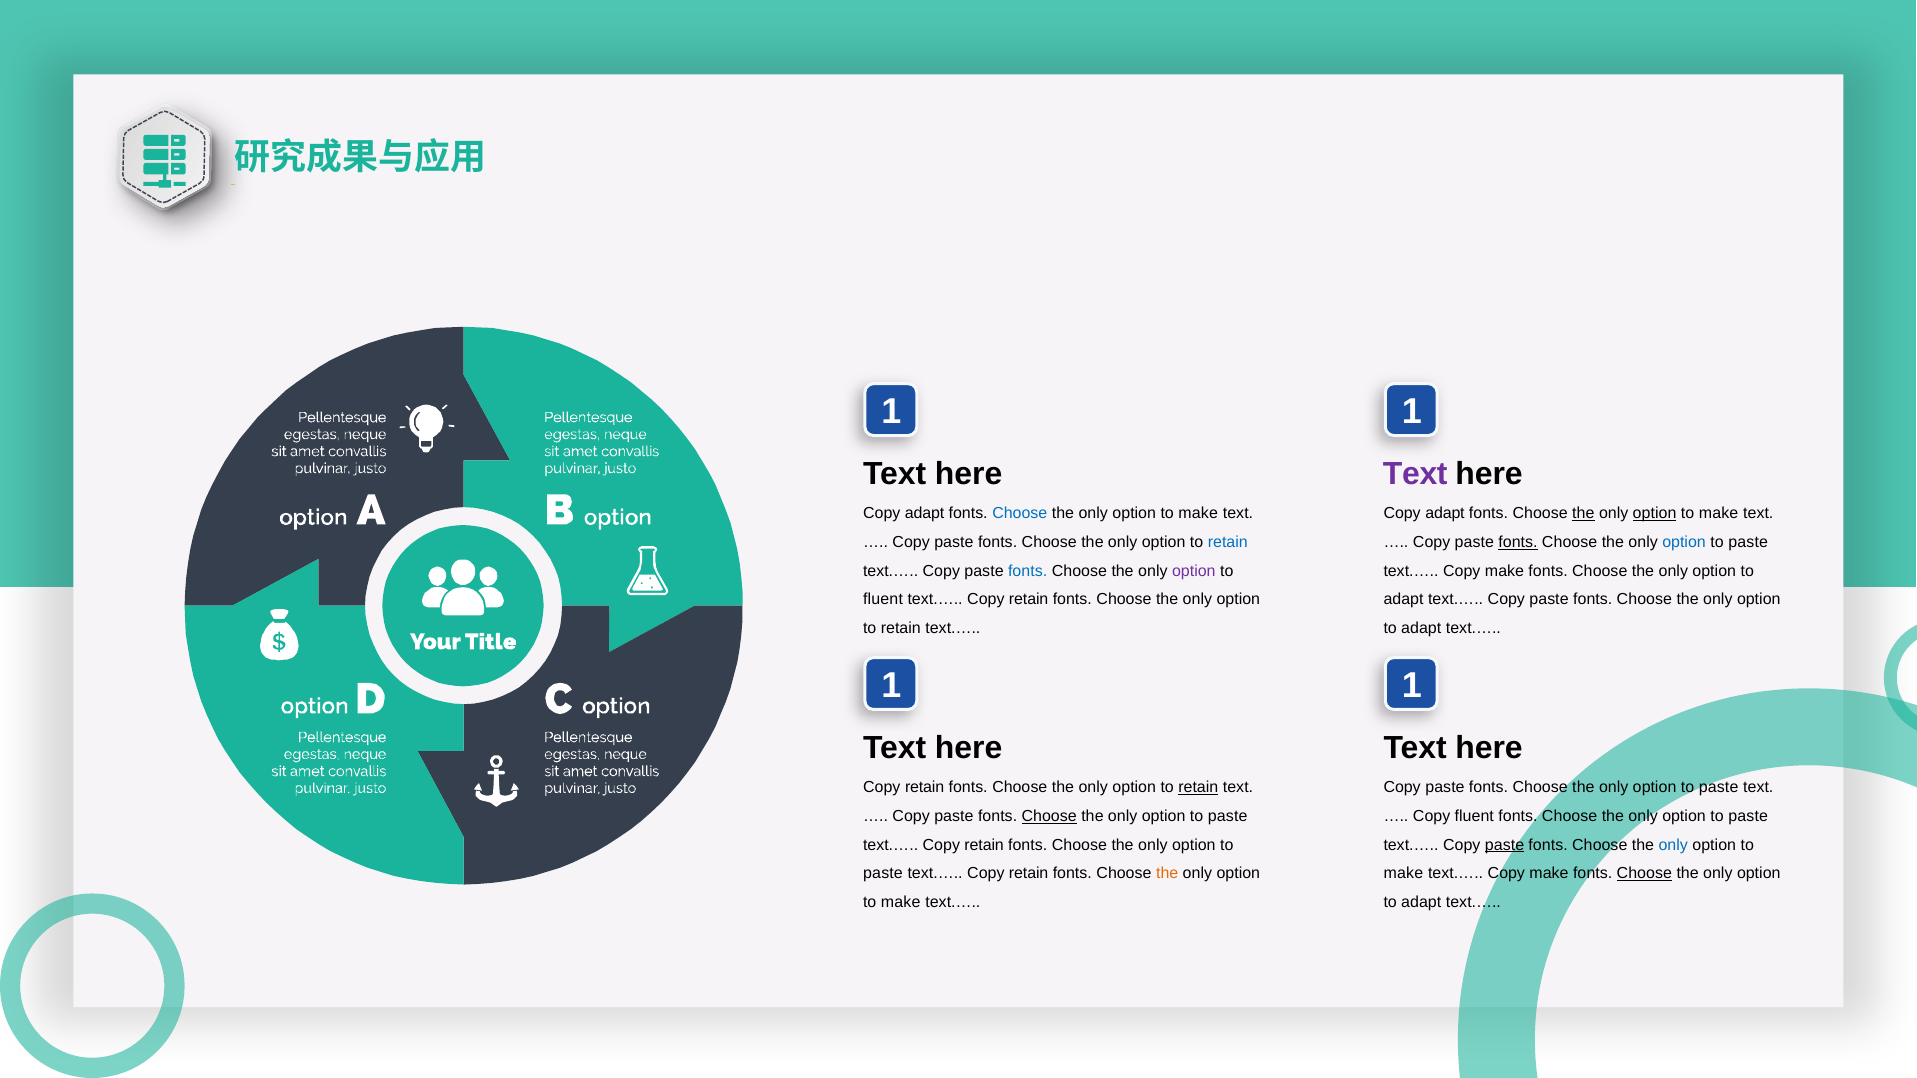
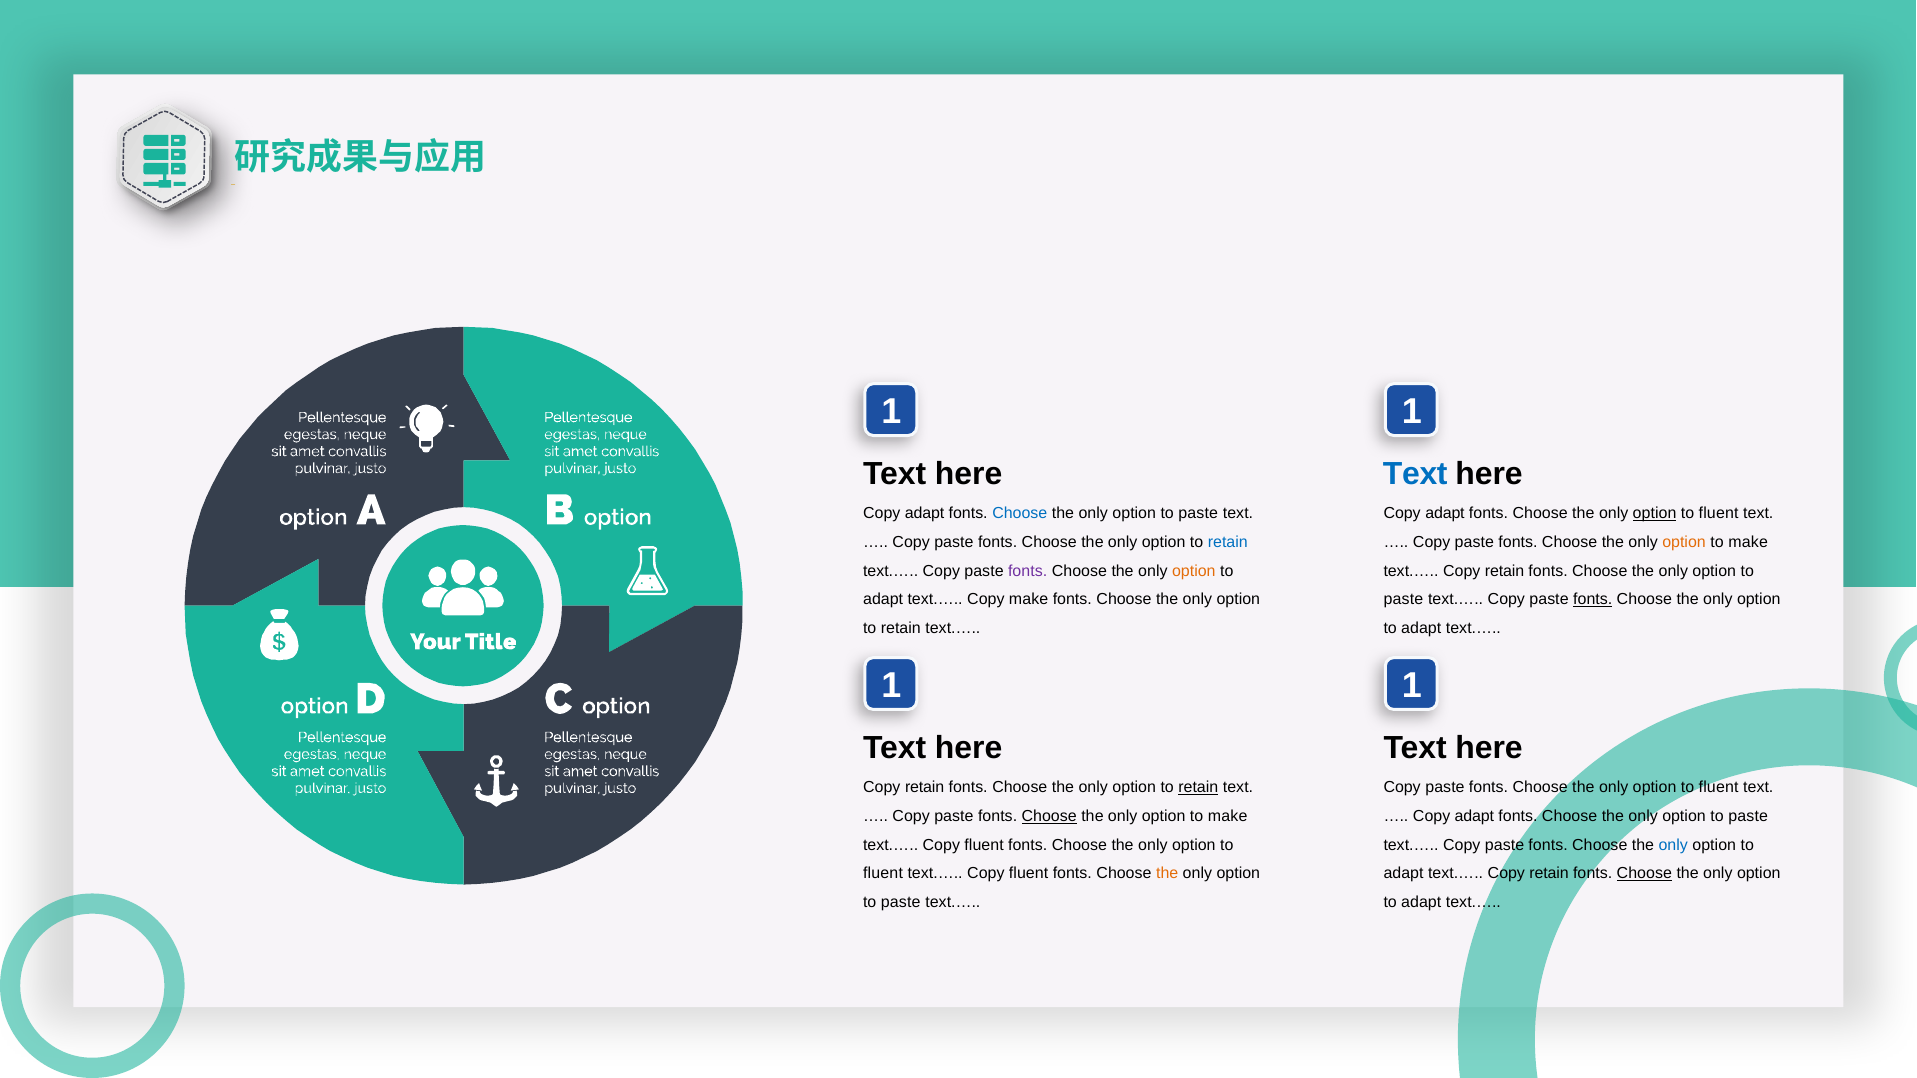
Text colour: purple -> blue (1415, 474)
make: make -> paste (1198, 514)
the underline: present -> none (1583, 514)
make: make -> fluent (1719, 514)
fonts underline: present -> none (1518, 542)
option colour: blue -> orange (1684, 542)
paste: paste -> make (1748, 542)
fonts colour: blue -> purple (1028, 571)
option colour: purple -> orange (1194, 571)
make: make -> retain (1505, 571)
fluent: fluent -> adapt (883, 600)
retain: retain -> make (1029, 600)
adapt: adapt -> paste (1403, 600)
fonts underline: none -> present (1593, 600)
paste: paste -> fluent (1719, 788)
paste: paste -> make (1228, 816)
fluent: fluent -> adapt (1474, 816)
retain: retain -> fluent (984, 845)
paste underline: present -> none (1505, 845)
paste: paste -> fluent (883, 874)
retain: retain -> fluent (1029, 874)
make: make -> adapt (1404, 874)
make: make -> retain (1549, 874)
make: make -> paste (901, 903)
